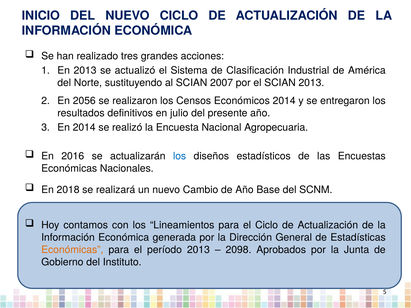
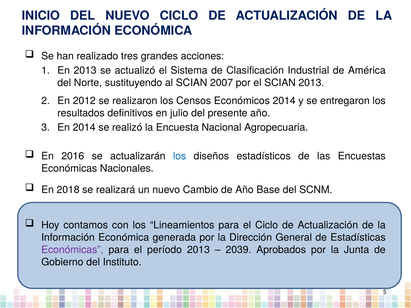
2056: 2056 -> 2012 (84, 101)
Económicas colour: orange -> purple (72, 250)
2098: 2098 -> 2039 (239, 250)
